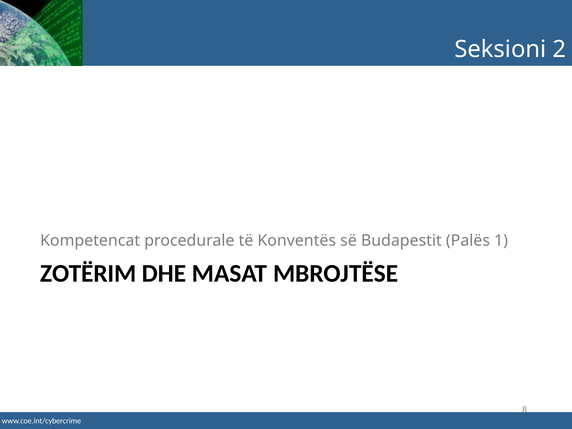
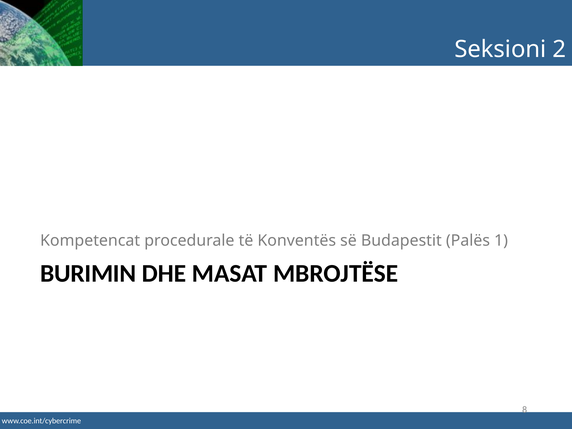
ZOTËRIM: ZOTËRIM -> BURIMIN (88, 273)
